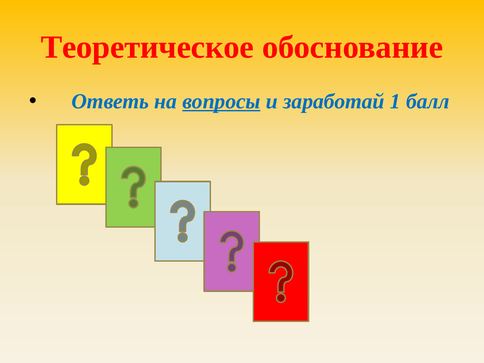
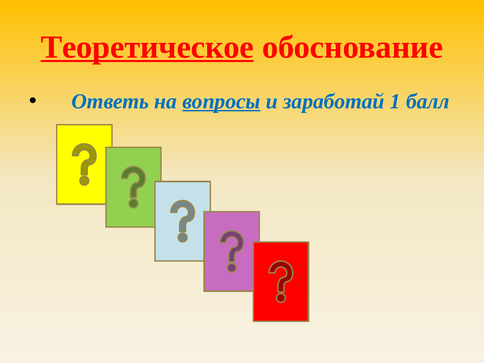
Теоретическое underline: none -> present (147, 47)
